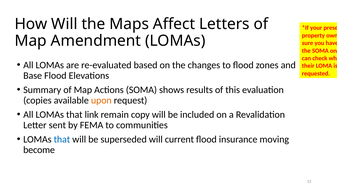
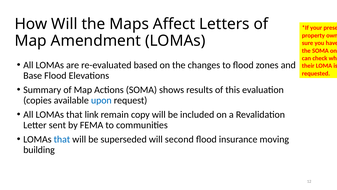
upon colour: orange -> blue (101, 100)
current: current -> second (179, 139)
become: become -> building (39, 150)
